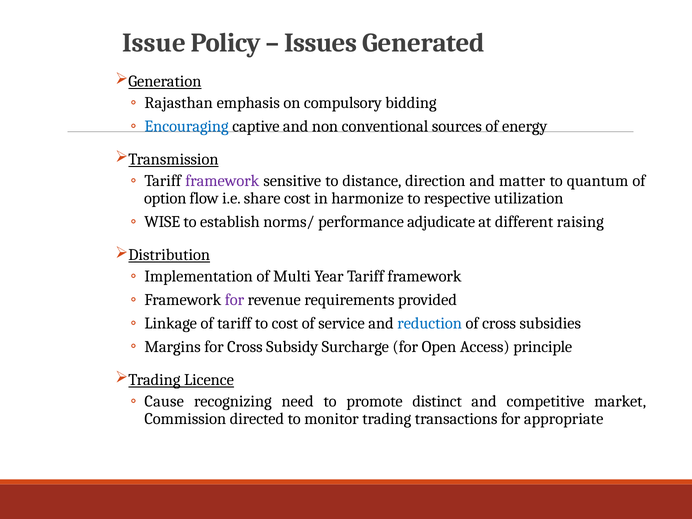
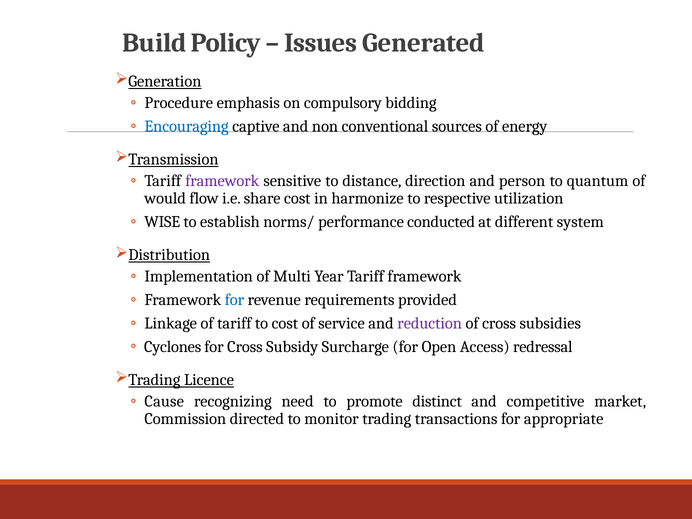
Issue: Issue -> Build (154, 43)
Rajasthan: Rajasthan -> Procedure (179, 103)
matter: matter -> person (522, 181)
option: option -> would (165, 199)
adjudicate: adjudicate -> conducted (441, 222)
raising: raising -> system (580, 222)
for colour: purple -> blue (234, 300)
reduction colour: blue -> purple (430, 323)
Margins: Margins -> Cyclones (173, 347)
principle: principle -> redressal (543, 347)
